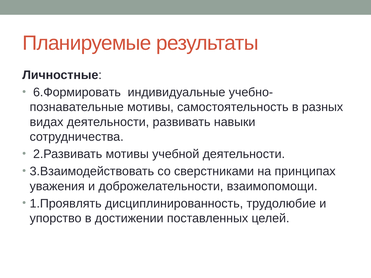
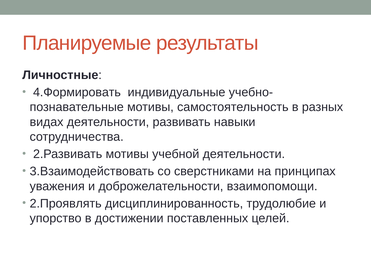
6.Формировать: 6.Формировать -> 4.Формировать (77, 92)
1.Проявлять: 1.Проявлять -> 2.Проявлять (66, 204)
